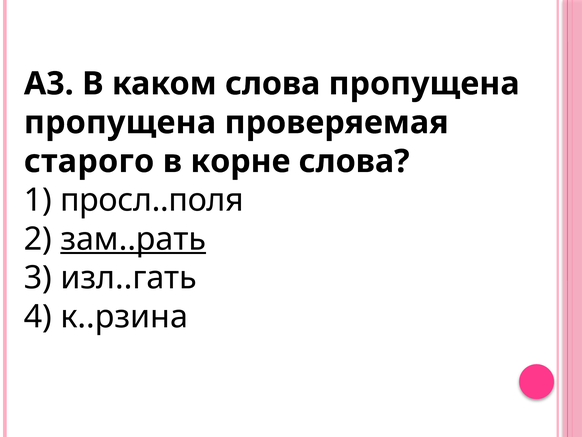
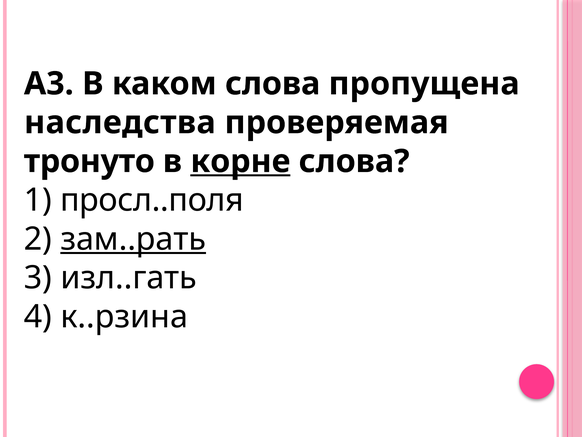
пропущена: пропущена -> наследства (120, 122)
старого: старого -> тронуто (89, 161)
корне underline: none -> present (240, 161)
